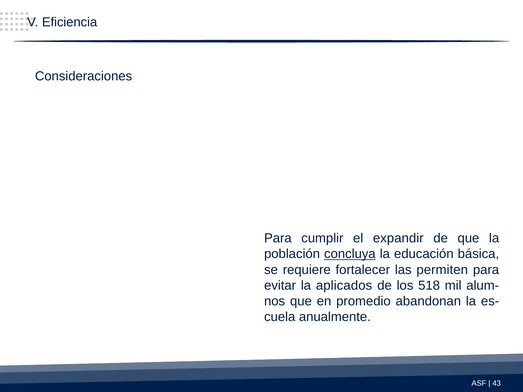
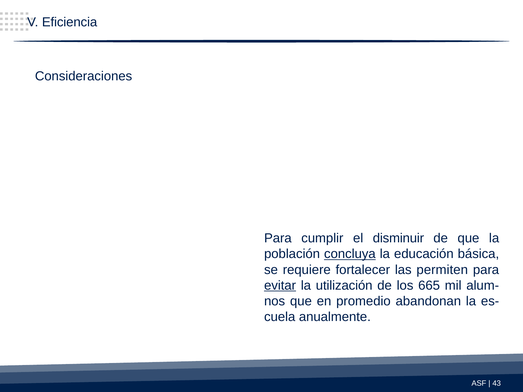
expandir: expandir -> disminuir (398, 238)
evitar underline: none -> present (280, 286)
aplicados: aplicados -> utilización (344, 286)
518: 518 -> 665 (429, 286)
